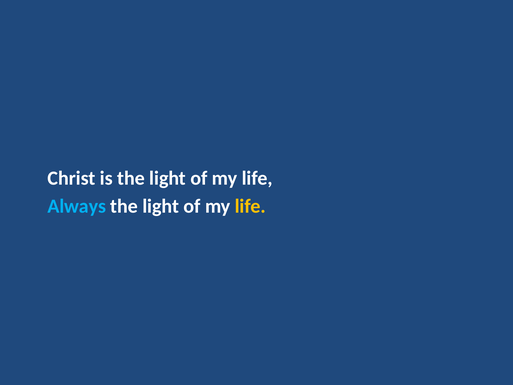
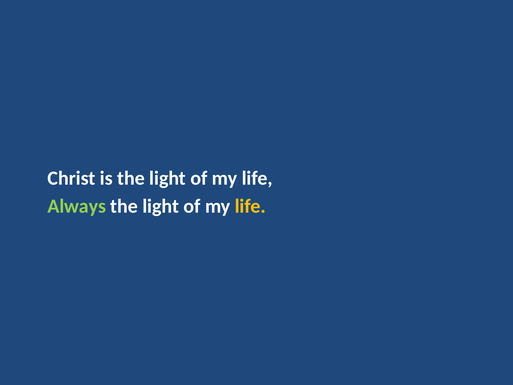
Always colour: light blue -> light green (77, 206)
